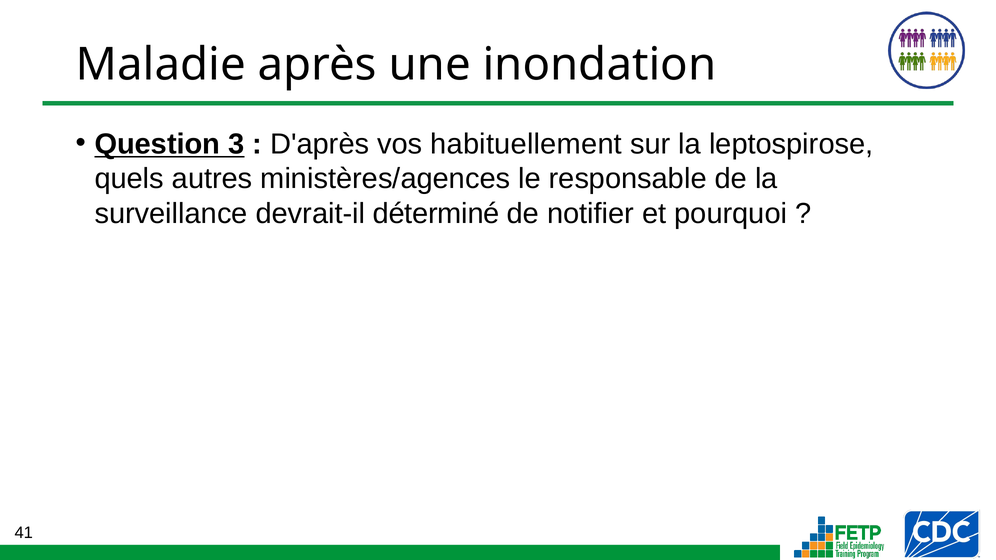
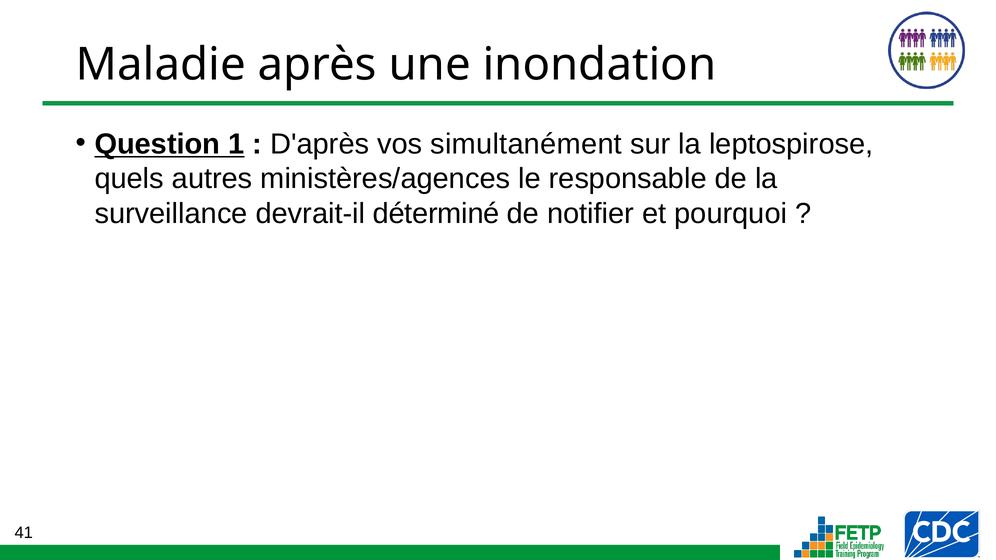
3: 3 -> 1 (236, 144)
habituellement: habituellement -> simultanément (526, 144)
